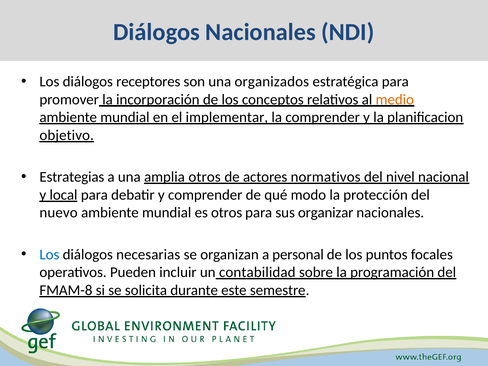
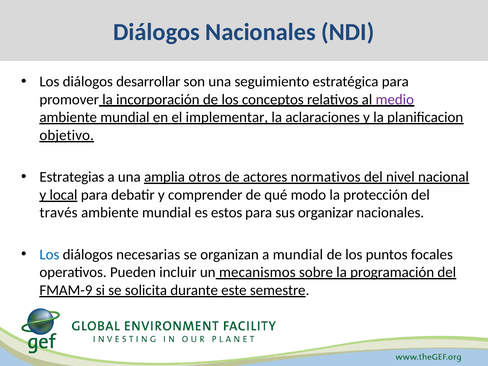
receptores: receptores -> desarrollar (148, 82)
organizados: organizados -> seguimiento (272, 82)
medio colour: orange -> purple (395, 99)
la comprender: comprender -> aclaraciones (323, 117)
nuevo: nuevo -> través (59, 213)
es otros: otros -> estos (227, 213)
a personal: personal -> mundial (298, 254)
contabilidad: contabilidad -> mecanismos (257, 272)
FMAM-8: FMAM-8 -> FMAM-9 (66, 290)
